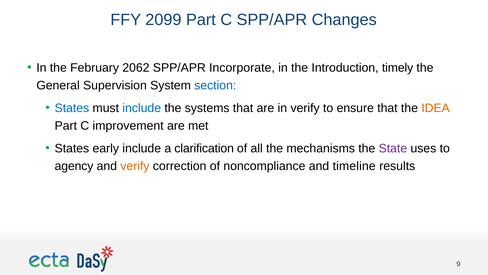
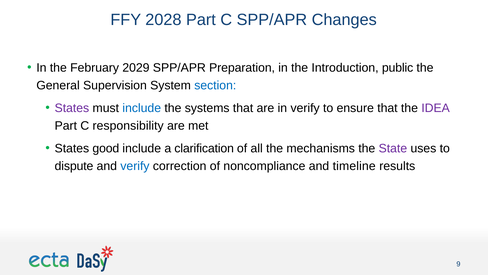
2099: 2099 -> 2028 (163, 20)
2062: 2062 -> 2029 (136, 68)
Incorporate: Incorporate -> Preparation (242, 68)
timely: timely -> public (398, 68)
States colour: blue -> purple (72, 108)
IDEA colour: orange -> purple (436, 108)
improvement: improvement -> responsibility (128, 125)
early: early -> good (106, 148)
agency: agency -> dispute (74, 166)
verify colour: orange -> blue (135, 166)
